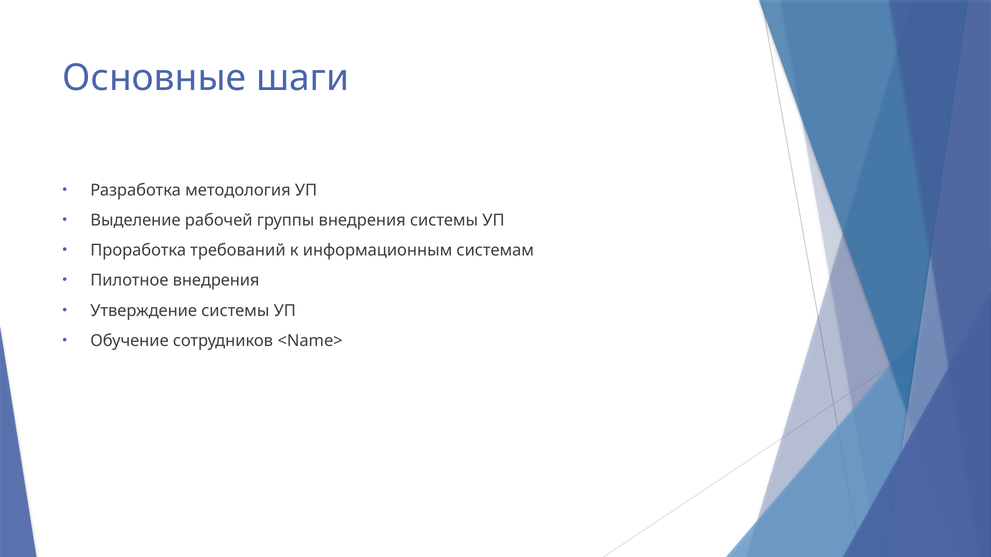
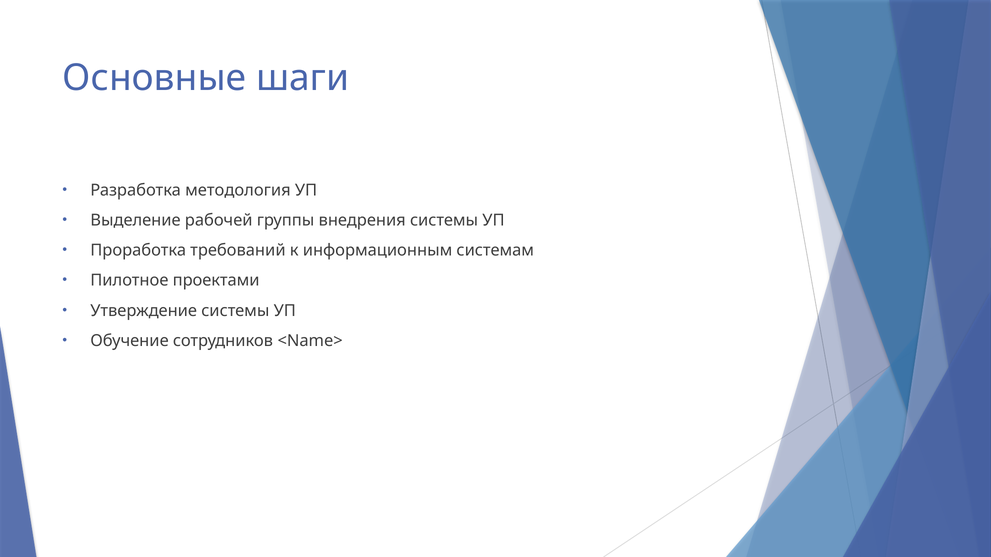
Пилотное внедрения: внедрения -> проектами (216, 281)
